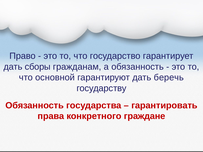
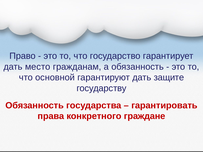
сборы: сборы -> место (38, 67)
беречь: беречь -> защите (169, 78)
